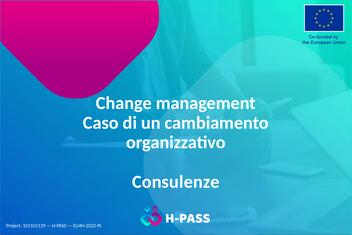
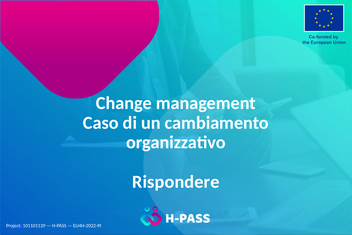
Consulenze: Consulenze -> Rispondere (176, 182)
